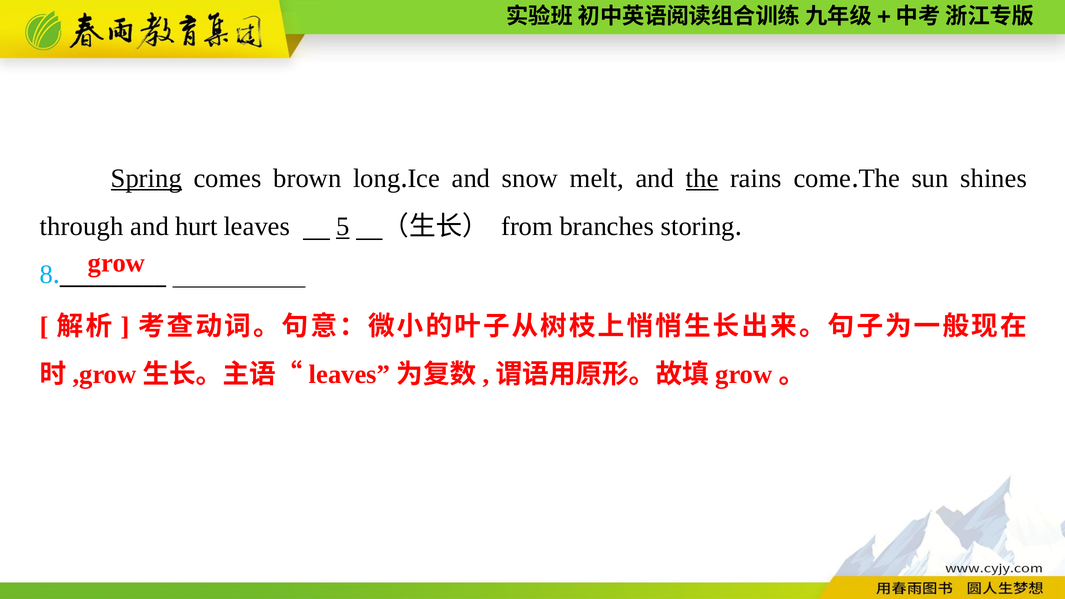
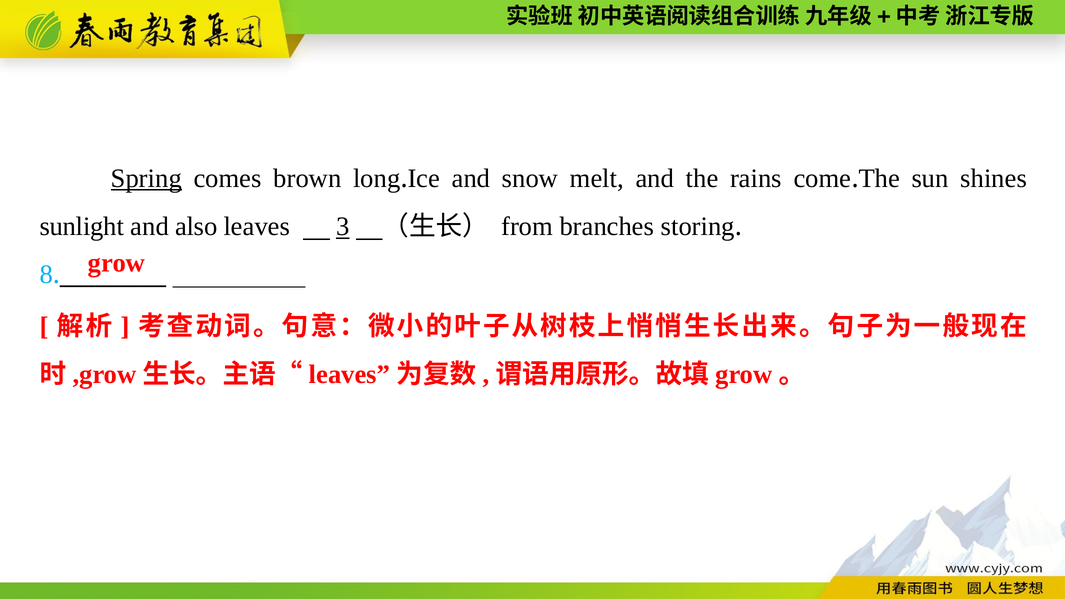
the underline: present -> none (702, 179)
through: through -> sunlight (82, 226)
hurt: hurt -> also (196, 226)
5: 5 -> 3 (343, 226)
